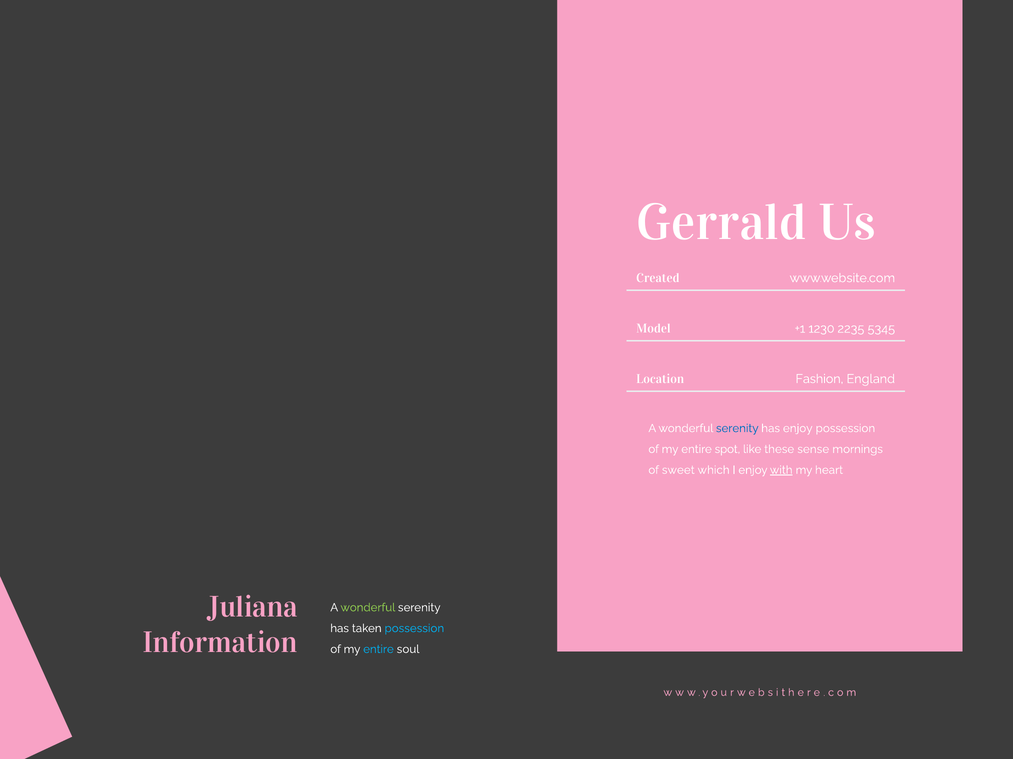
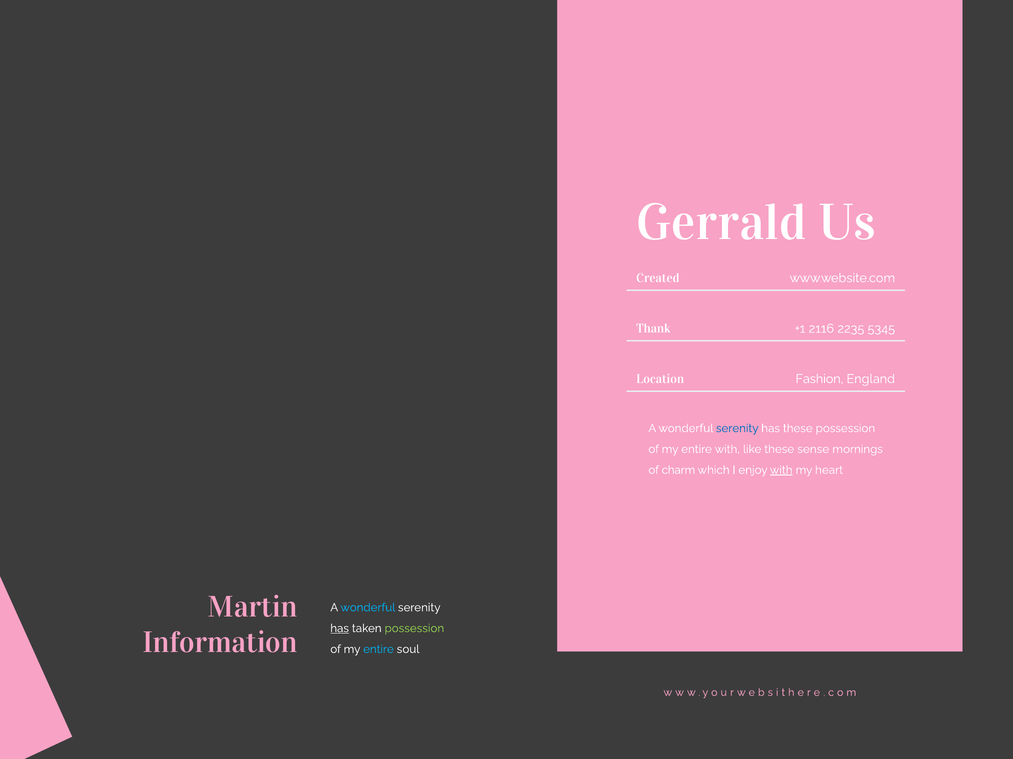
Model: Model -> Thank (653, 329)
1230: 1230 -> 2116 (821, 329)
has enjoy: enjoy -> these (798, 429)
entire spot: spot -> with (727, 450)
sweet: sweet -> charm (678, 470)
Juliana: Juliana -> Martin (253, 607)
wonderful colour: light green -> light blue (368, 608)
has underline: none -> present (340, 629)
possession colour: light blue -> light green (414, 629)
